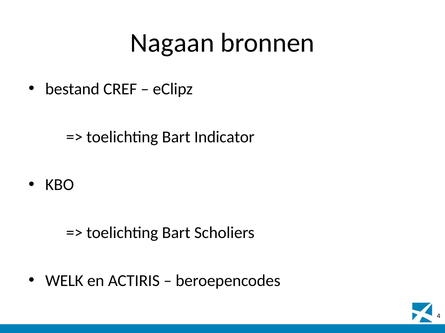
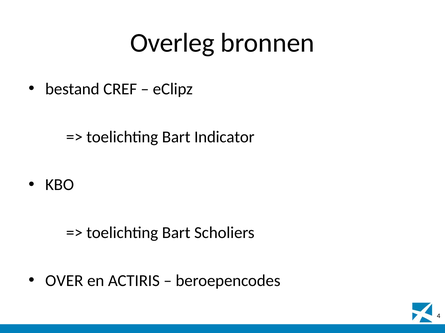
Nagaan: Nagaan -> Overleg (172, 43)
WELK: WELK -> OVER (64, 281)
